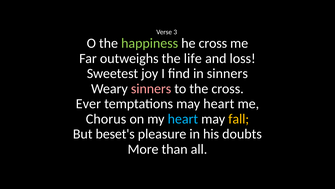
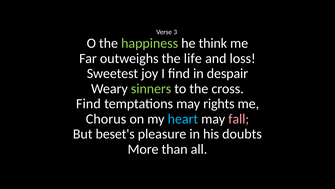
he cross: cross -> think (213, 43)
in sinners: sinners -> despair (227, 73)
sinners colour: pink -> light green (151, 88)
Ever: Ever -> Find (88, 103)
may heart: heart -> rights (219, 103)
fall colour: yellow -> pink (239, 119)
